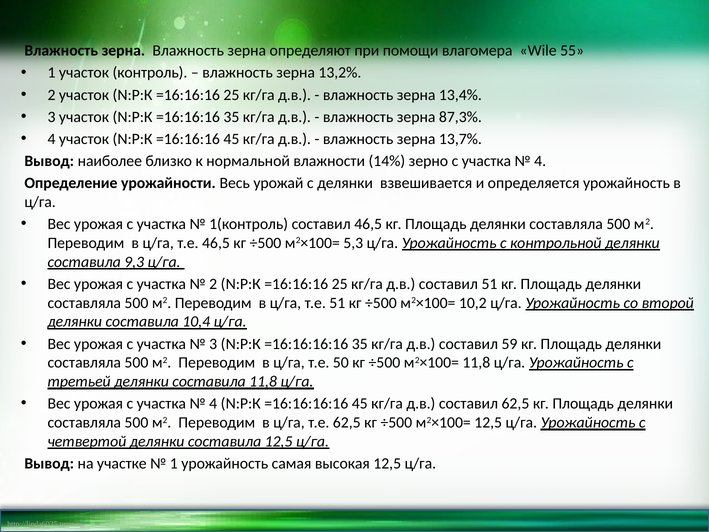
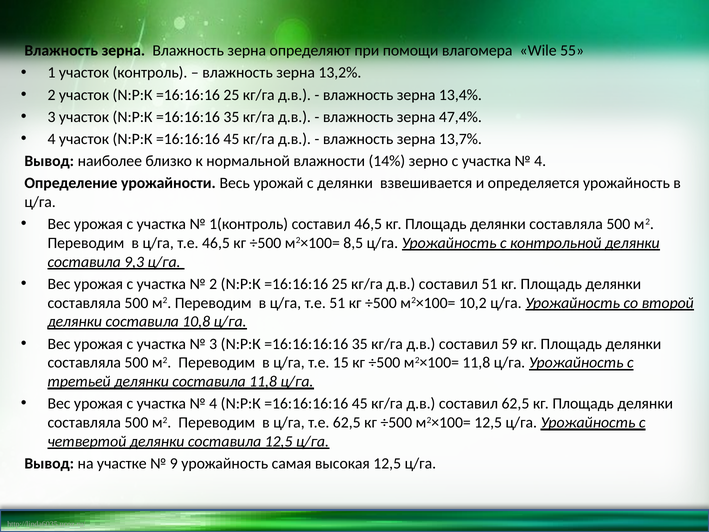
87,3%: 87,3% -> 47,4% (460, 117)
5,3: 5,3 -> 8,5 (353, 243)
10,4: 10,4 -> 10,8 (196, 322)
50: 50 -> 15 (341, 363)
1: 1 -> 9 (174, 463)
